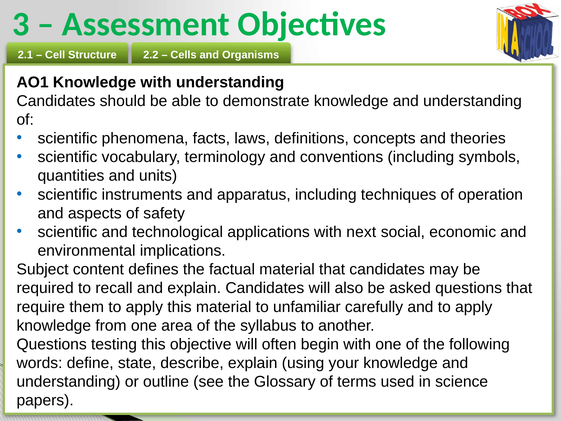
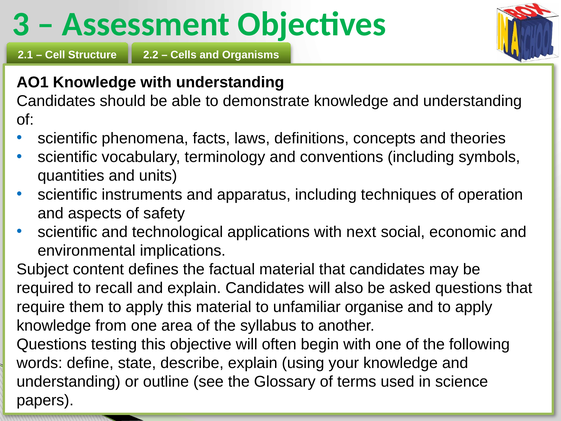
carefully: carefully -> organise (374, 307)
